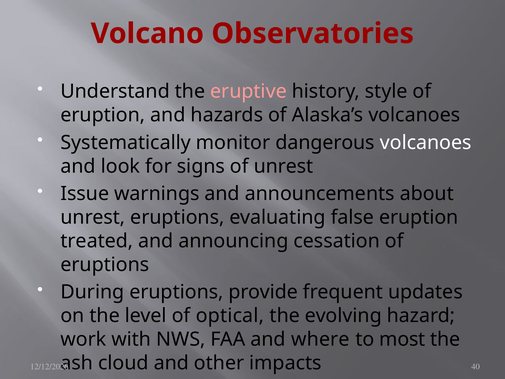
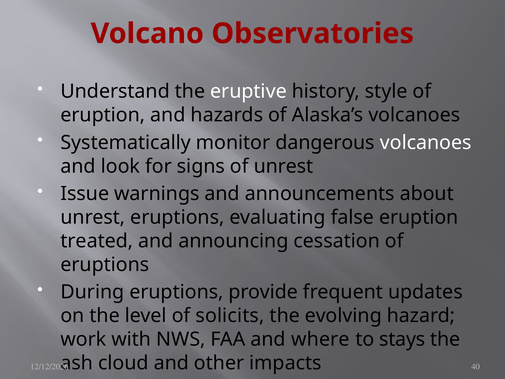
eruptive colour: pink -> white (248, 91)
optical: optical -> solicits (230, 315)
most: most -> stays (402, 339)
